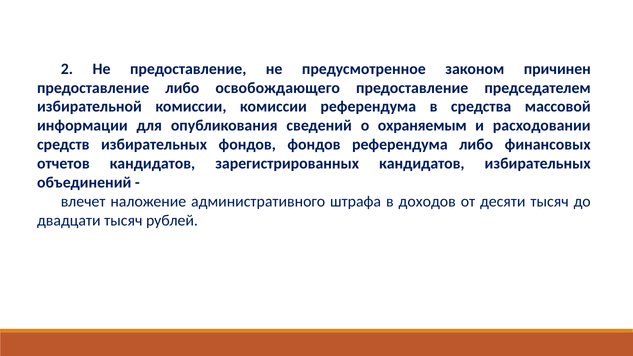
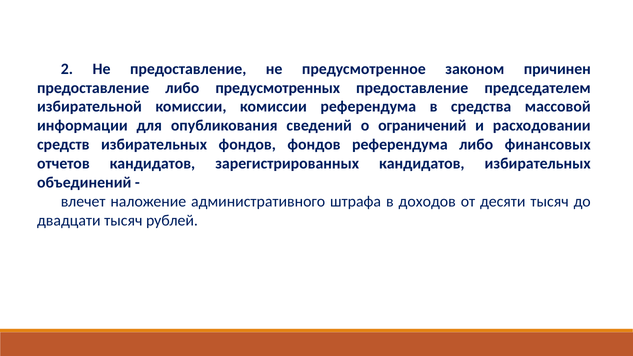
освобождающего: освобождающего -> предусмотренных (278, 88)
охраняемым: охраняемым -> ограничений (422, 126)
